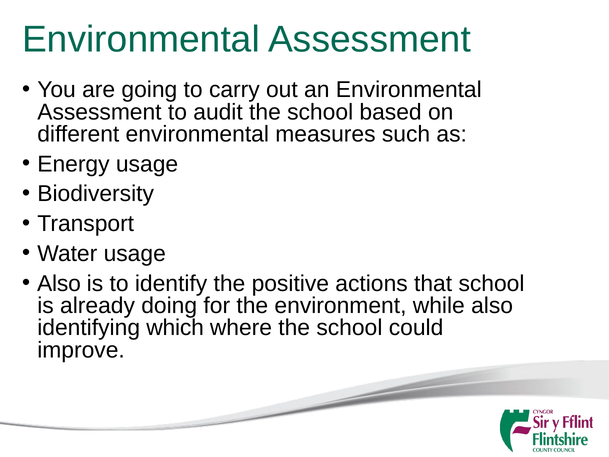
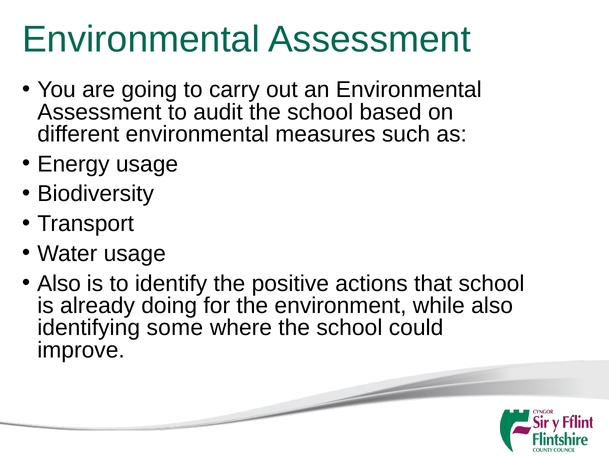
which: which -> some (175, 328)
